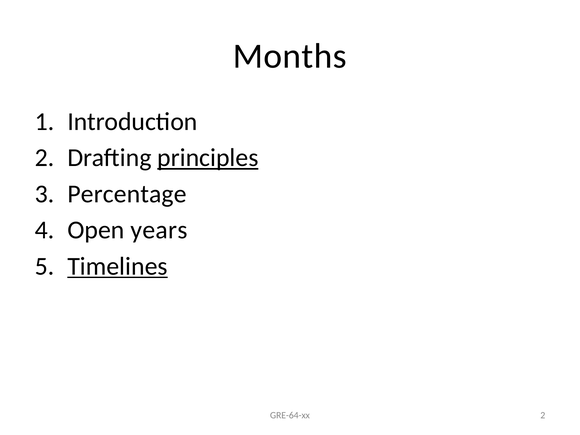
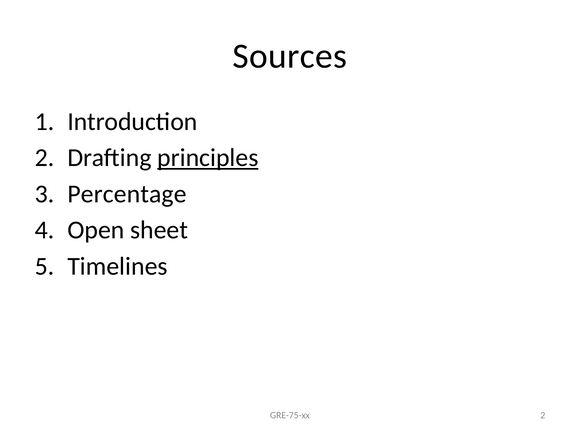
Months: Months -> Sources (290, 56)
years: years -> sheet (159, 230)
Timelines underline: present -> none (118, 266)
GRE-64-xx: GRE-64-xx -> GRE-75-xx (290, 415)
